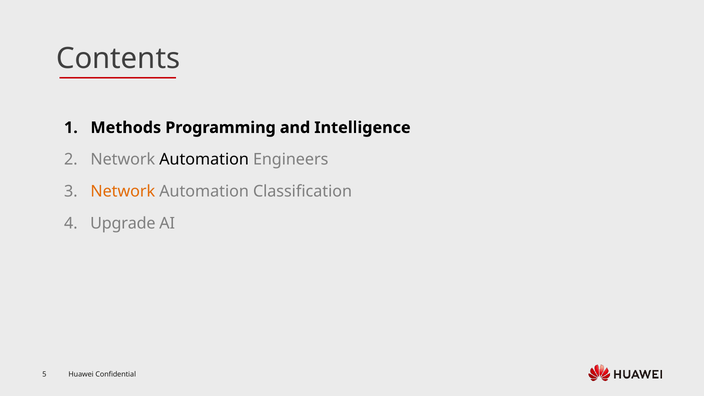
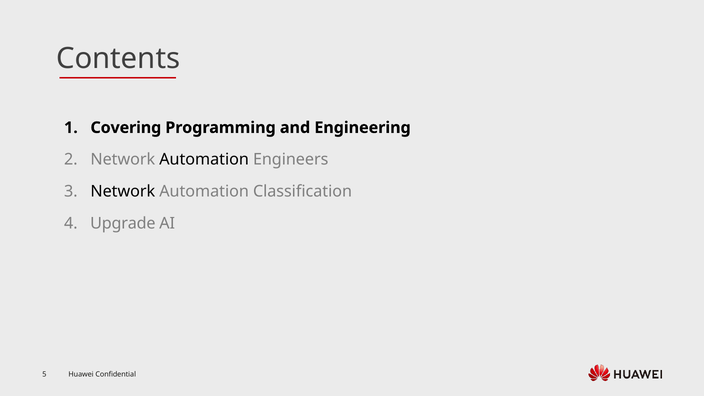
Methods: Methods -> Covering (126, 128)
Intelligence: Intelligence -> Engineering (363, 128)
Network colour: orange -> black (123, 191)
